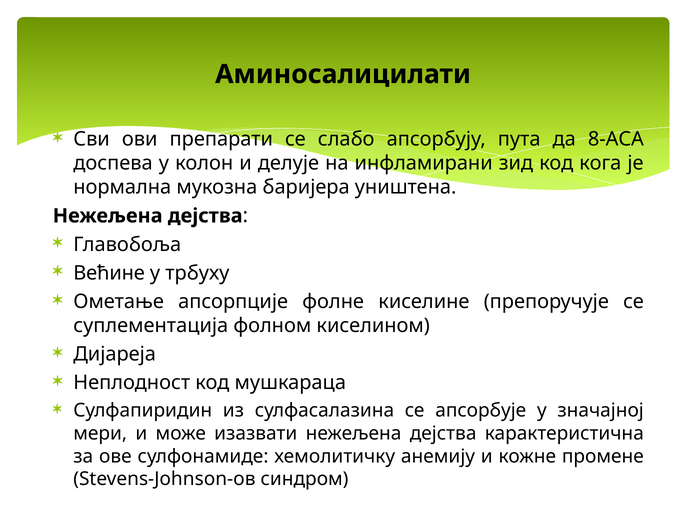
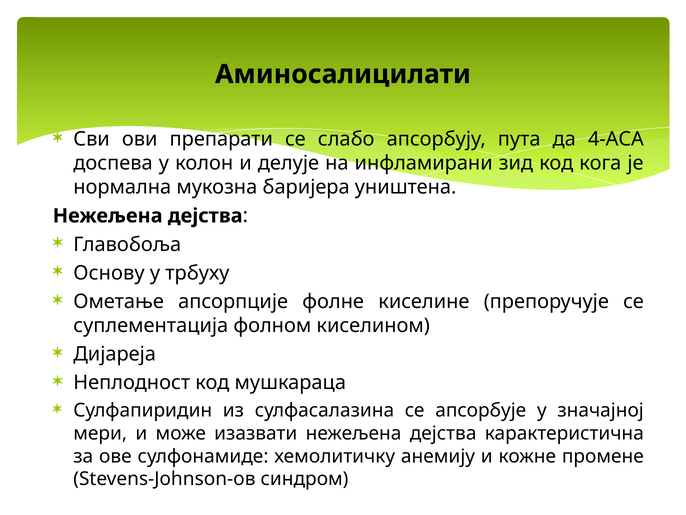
8-АСА: 8-АСА -> 4-АСА (616, 139)
Већине: Већине -> Основу (109, 273)
